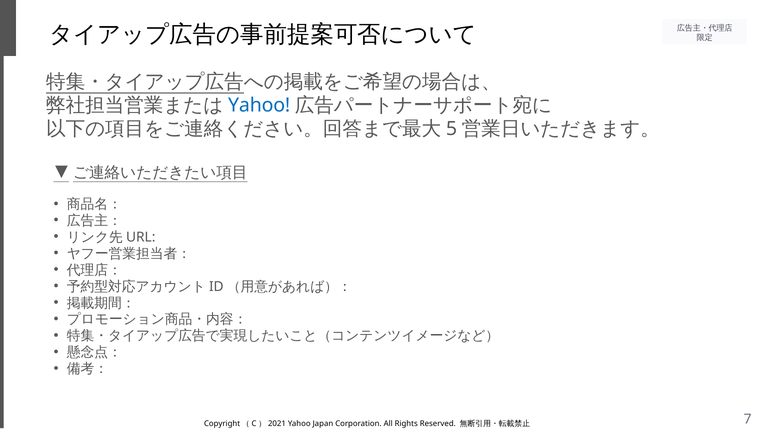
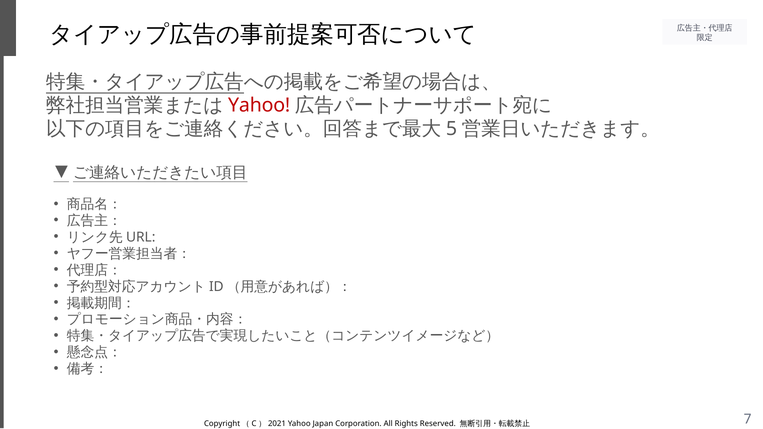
Yahoo colour: blue -> red (259, 105)
